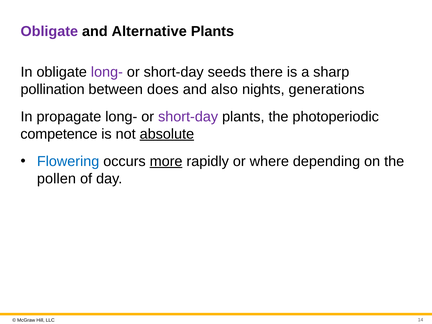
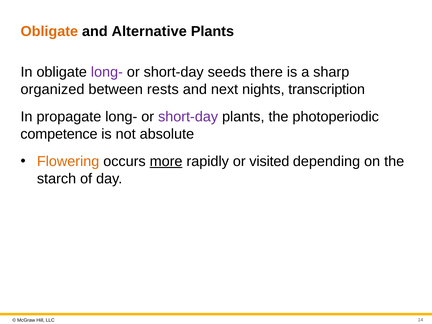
Obligate colour: purple -> orange (49, 31)
pollination: pollination -> organized (52, 89)
does: does -> rests (163, 89)
also: also -> next (225, 89)
generations: generations -> transcription (327, 89)
absolute underline: present -> none (167, 134)
Flowering colour: blue -> orange (68, 161)
where: where -> visited (269, 161)
pollen: pollen -> starch (57, 179)
